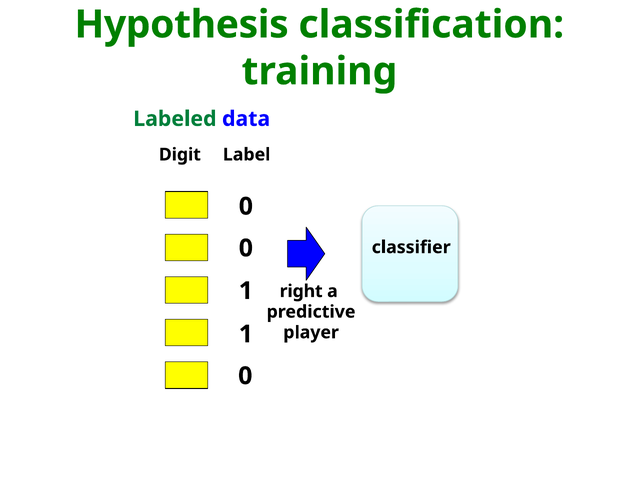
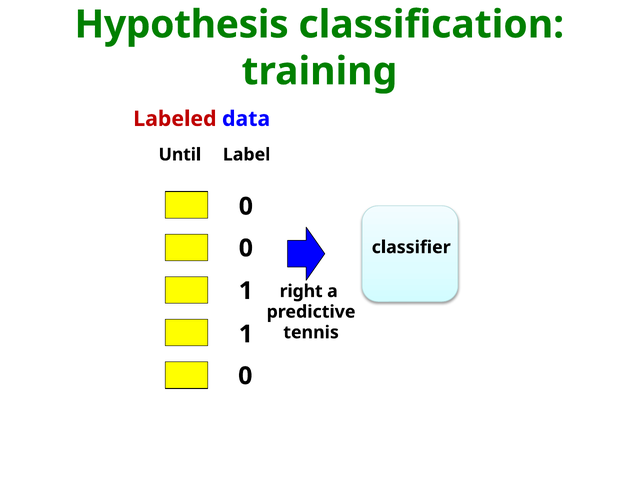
Labeled colour: green -> red (175, 119)
Digit: Digit -> Until (180, 155)
player: player -> tennis (311, 333)
